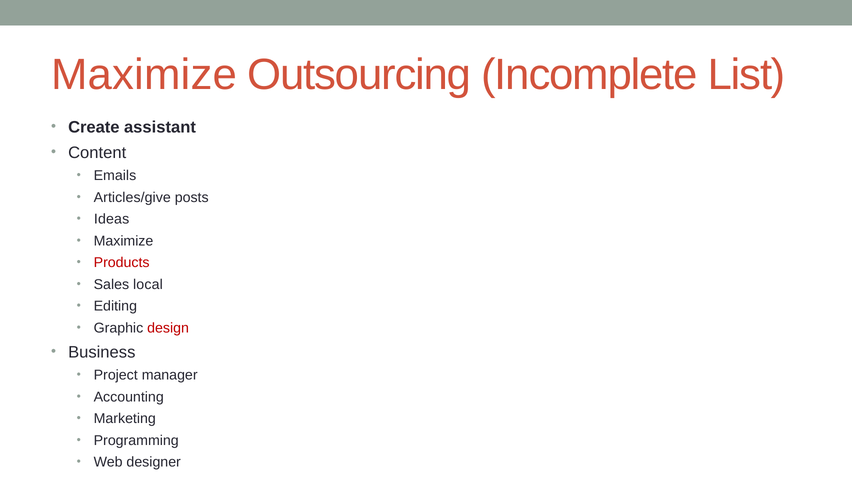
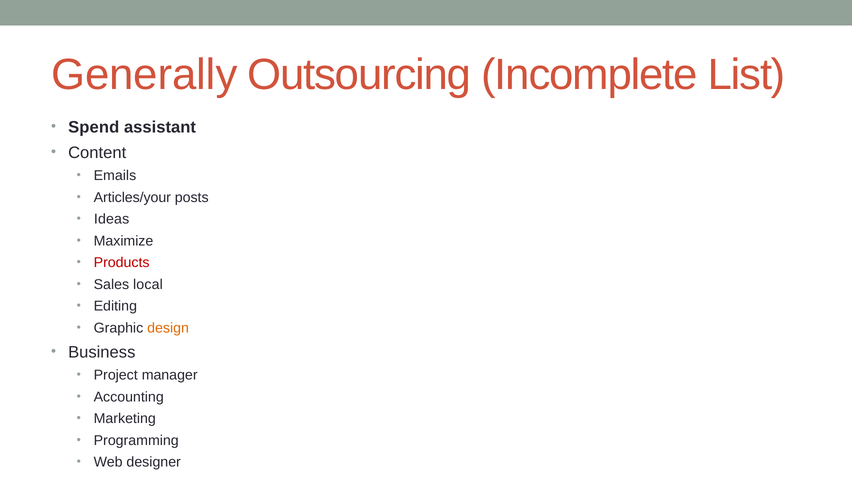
Maximize: Maximize -> Generally (144, 75)
Create: Create -> Spend (94, 127)
Articles/give: Articles/give -> Articles/your (132, 198)
design colour: red -> orange (168, 328)
